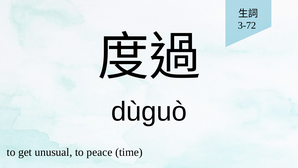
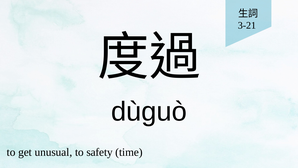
3-72: 3-72 -> 3-21 (247, 25)
peace: peace -> safety (100, 152)
